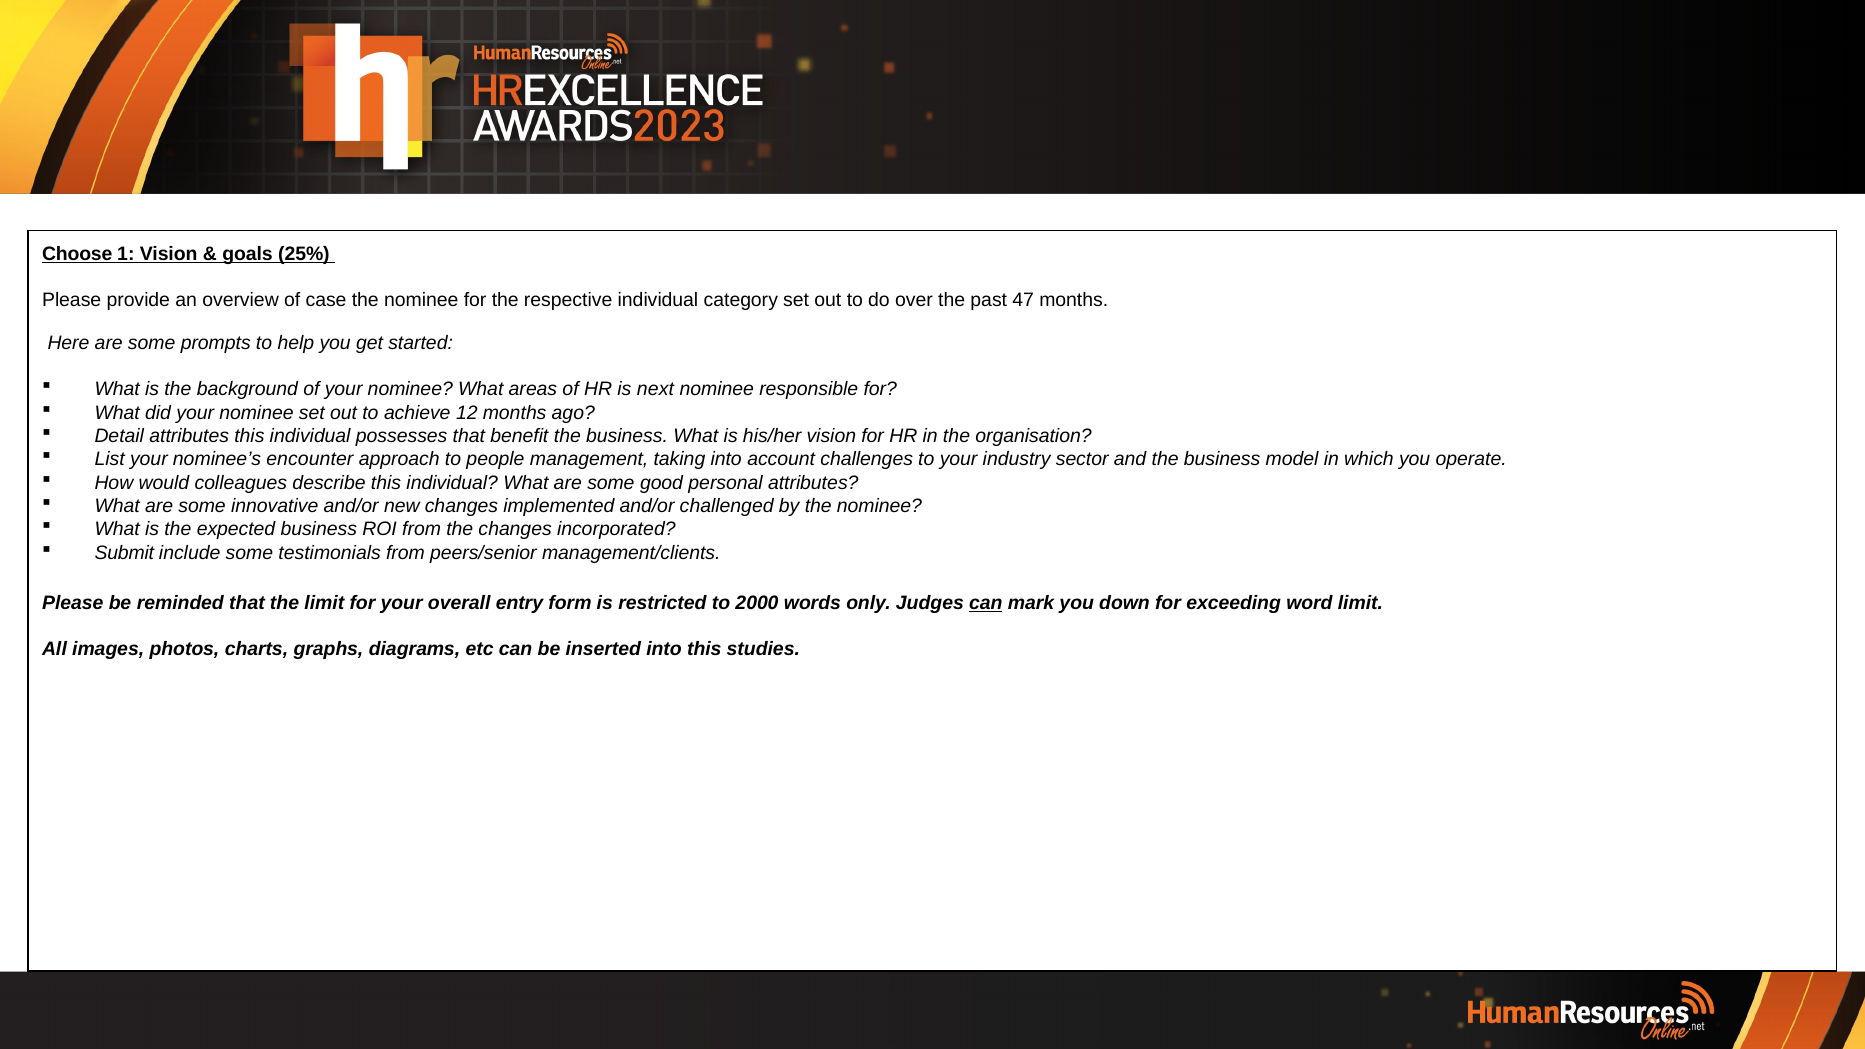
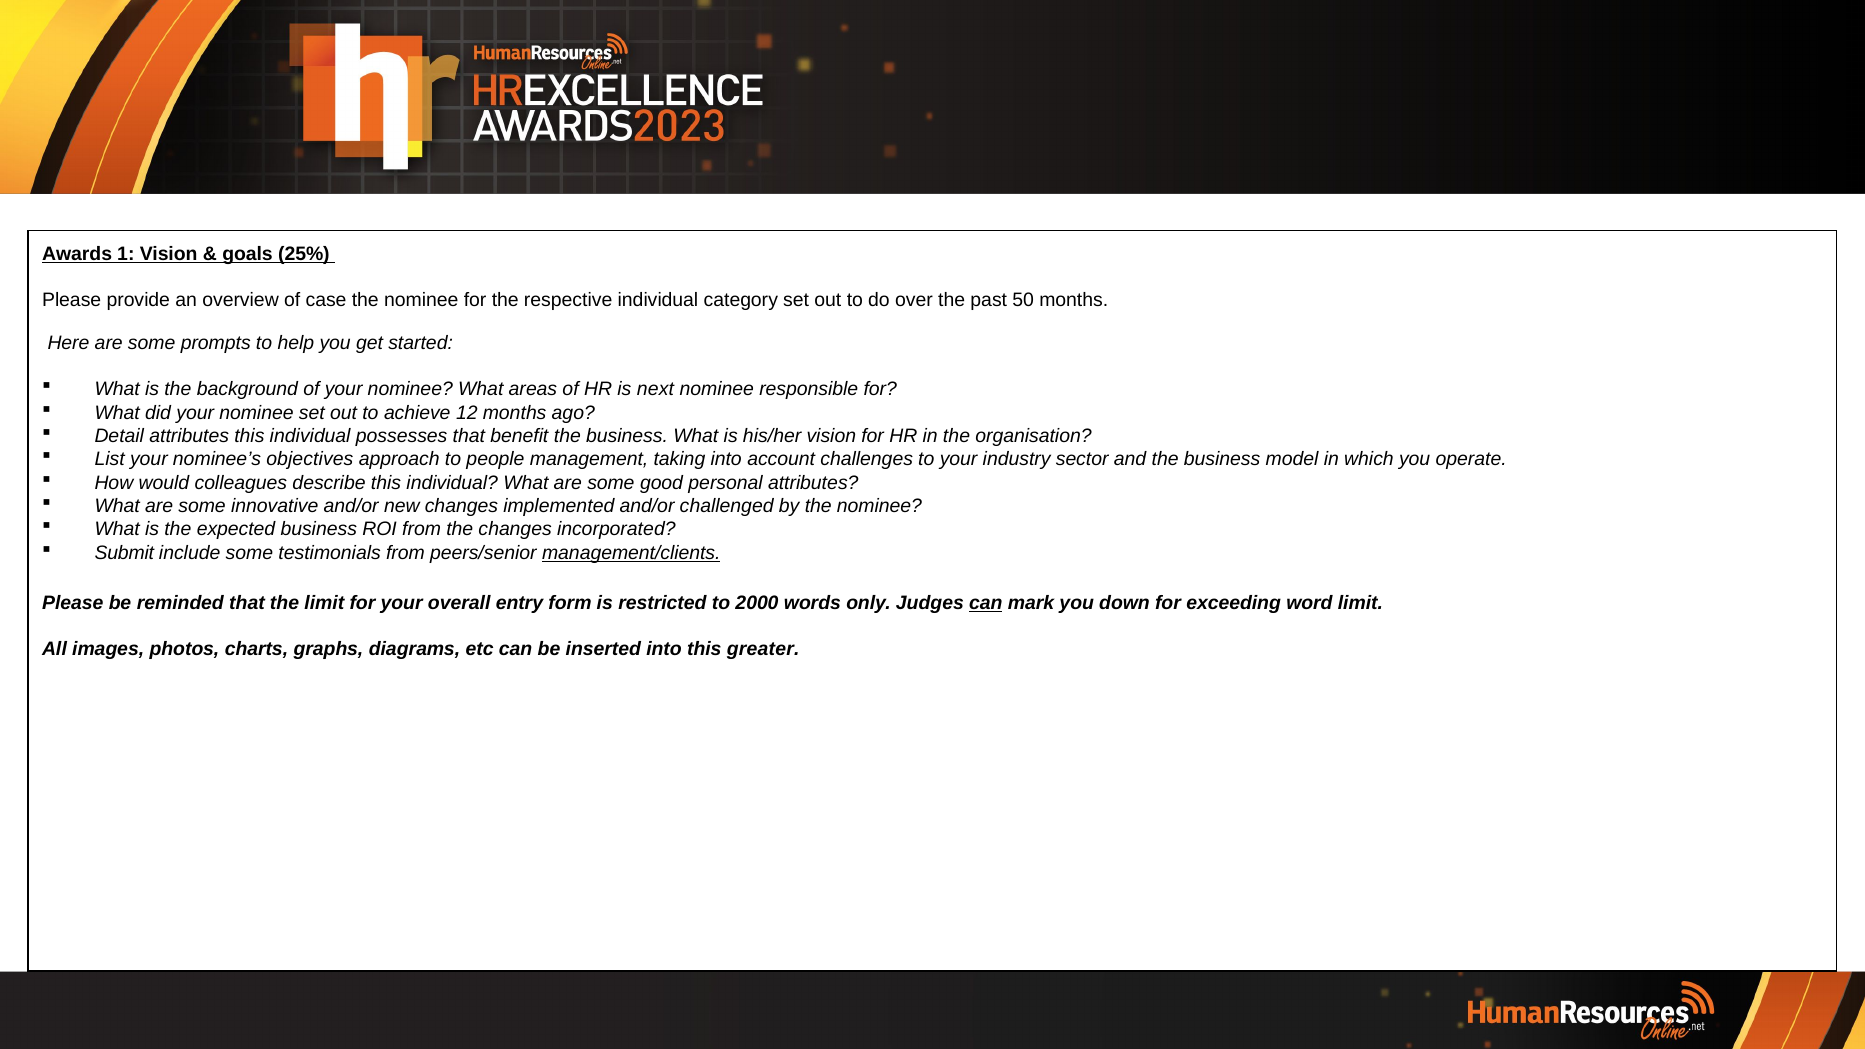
Choose: Choose -> Awards (77, 254)
47: 47 -> 50 (1023, 300)
encounter: encounter -> objectives (310, 460)
management/clients underline: none -> present (631, 553)
studies: studies -> greater (763, 649)
